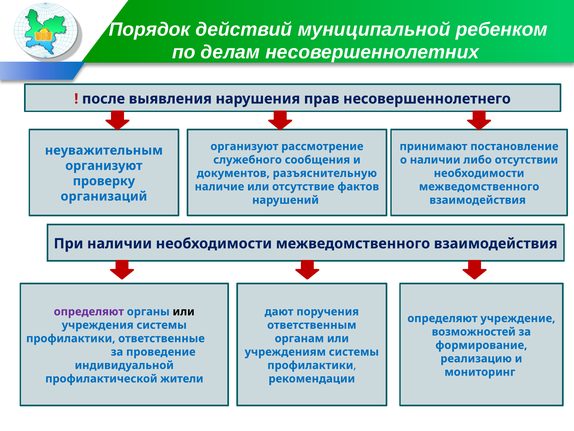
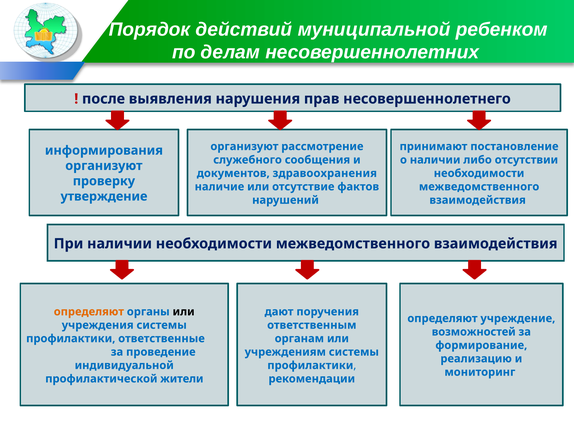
неуважительным: неуважительным -> информирования (104, 150)
разъяснительную: разъяснительную -> здравоохранения (325, 173)
организаций: организаций -> утверждение (104, 196)
определяют colour: purple -> orange (89, 311)
